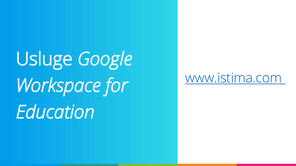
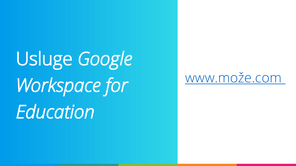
www.istima.com: www.istima.com -> www.može.com (233, 78)
